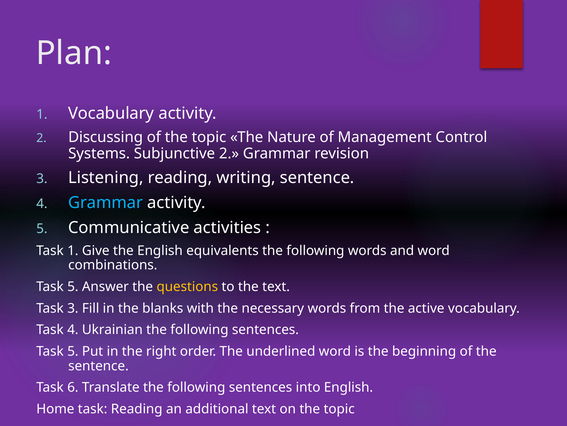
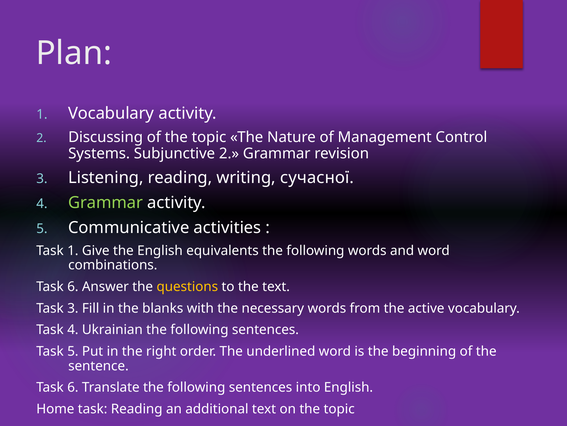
writing sentence: sentence -> сучасної (317, 177)
Grammar colour: light blue -> light green (106, 202)
5: 5 -> 6 (73, 286)
